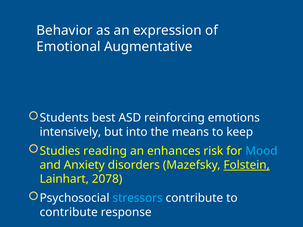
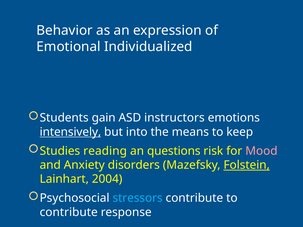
Augmentative: Augmentative -> Individualized (148, 47)
best: best -> gain (104, 118)
reinforcing: reinforcing -> instructors (174, 118)
intensively underline: none -> present (70, 132)
enhances: enhances -> questions (174, 151)
Mood colour: light blue -> pink (261, 151)
2078: 2078 -> 2004 (107, 179)
